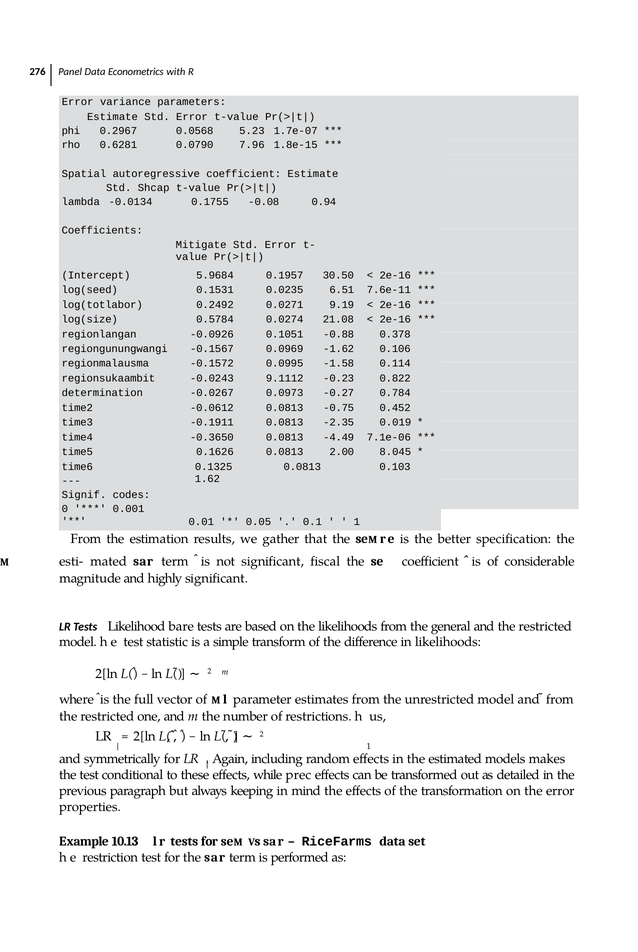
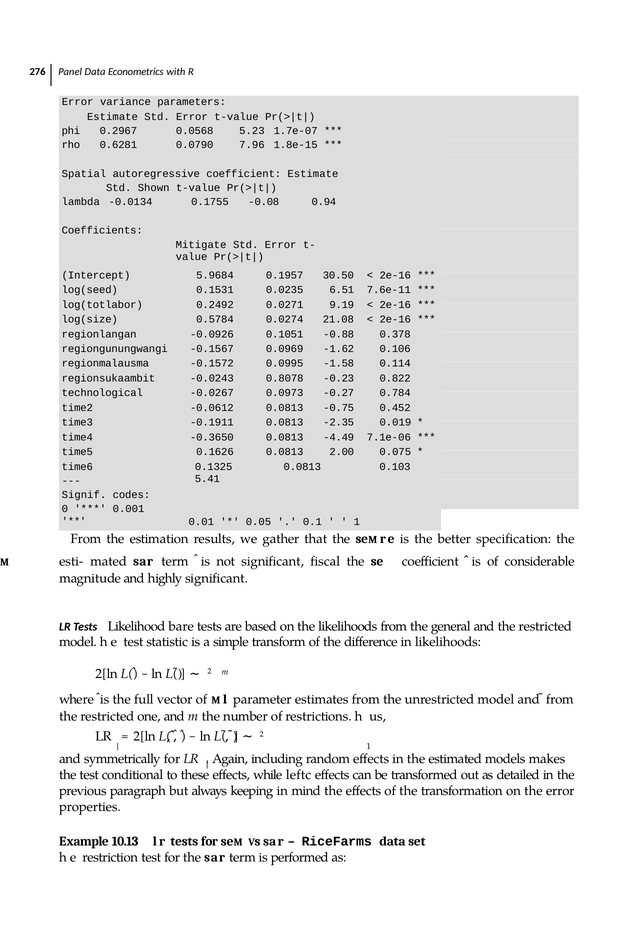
Shcap: Shcap -> Shown (154, 188)
9.1112: 9.1112 -> 0.8078 (285, 379)
determination: determination -> technological (102, 393)
8.045: 8.045 -> 0.075 (395, 452)
1.62: 1.62 -> 5.41 (207, 479)
prec: prec -> leftc (298, 776)
